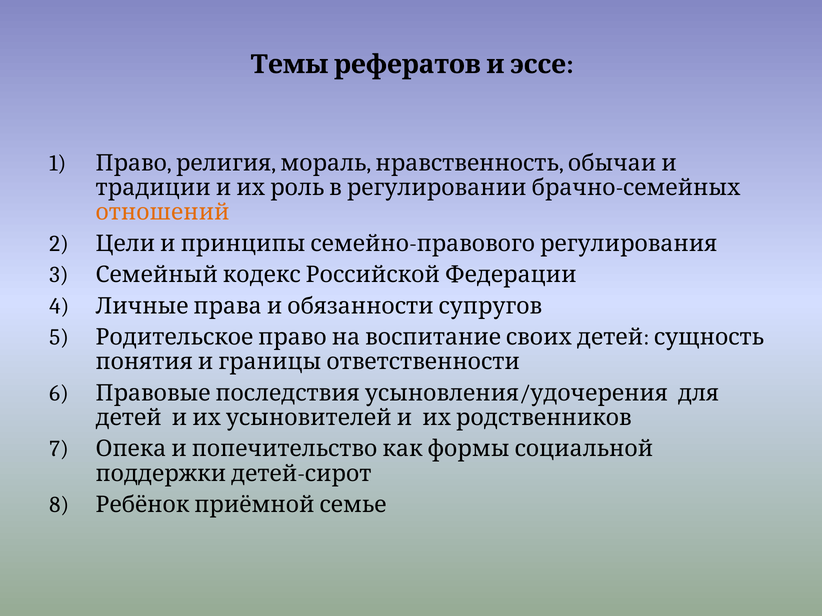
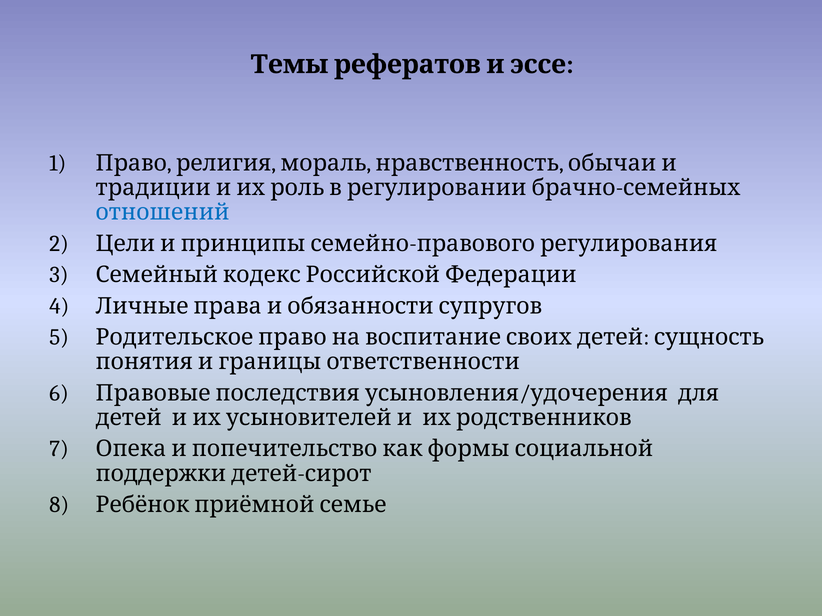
отношений colour: orange -> blue (163, 213)
